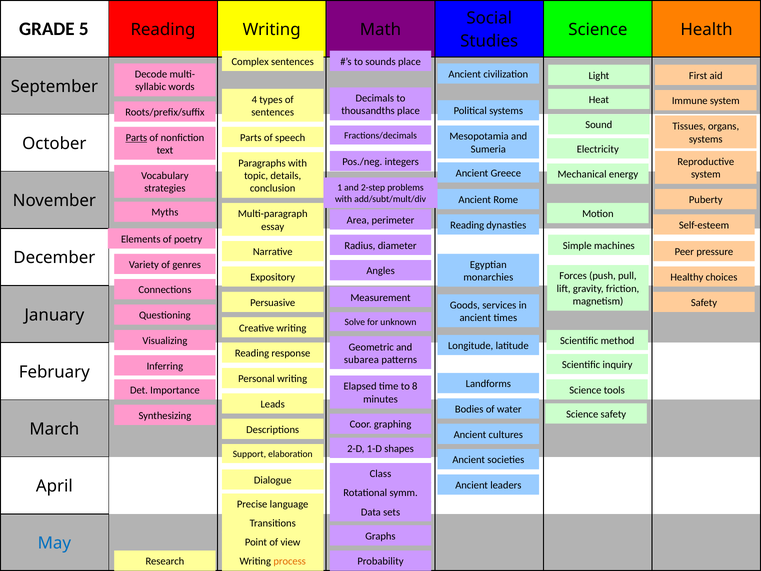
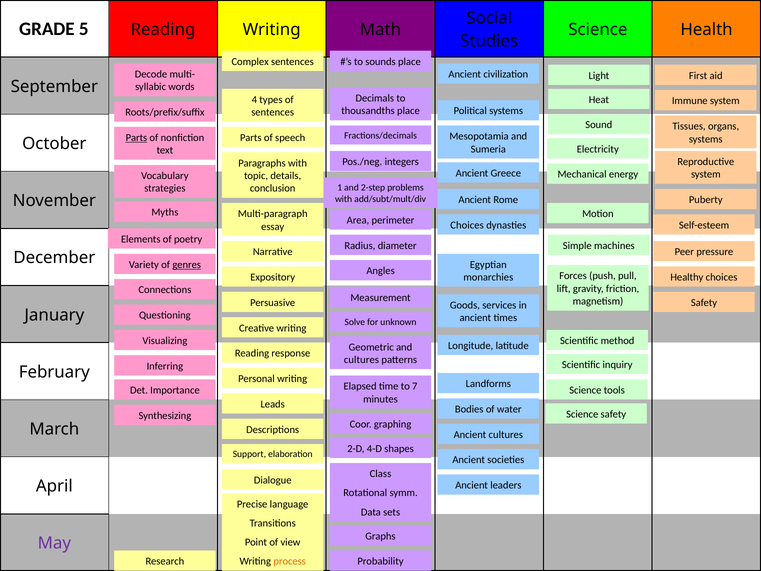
Reading: Reading -> Choices (467, 225)
genres underline: none -> present (187, 264)
subarea: subarea -> cultures (361, 360)
8: 8 -> 7 (415, 386)
1-D: 1-D -> 4-D (374, 448)
May colour: blue -> purple (54, 543)
